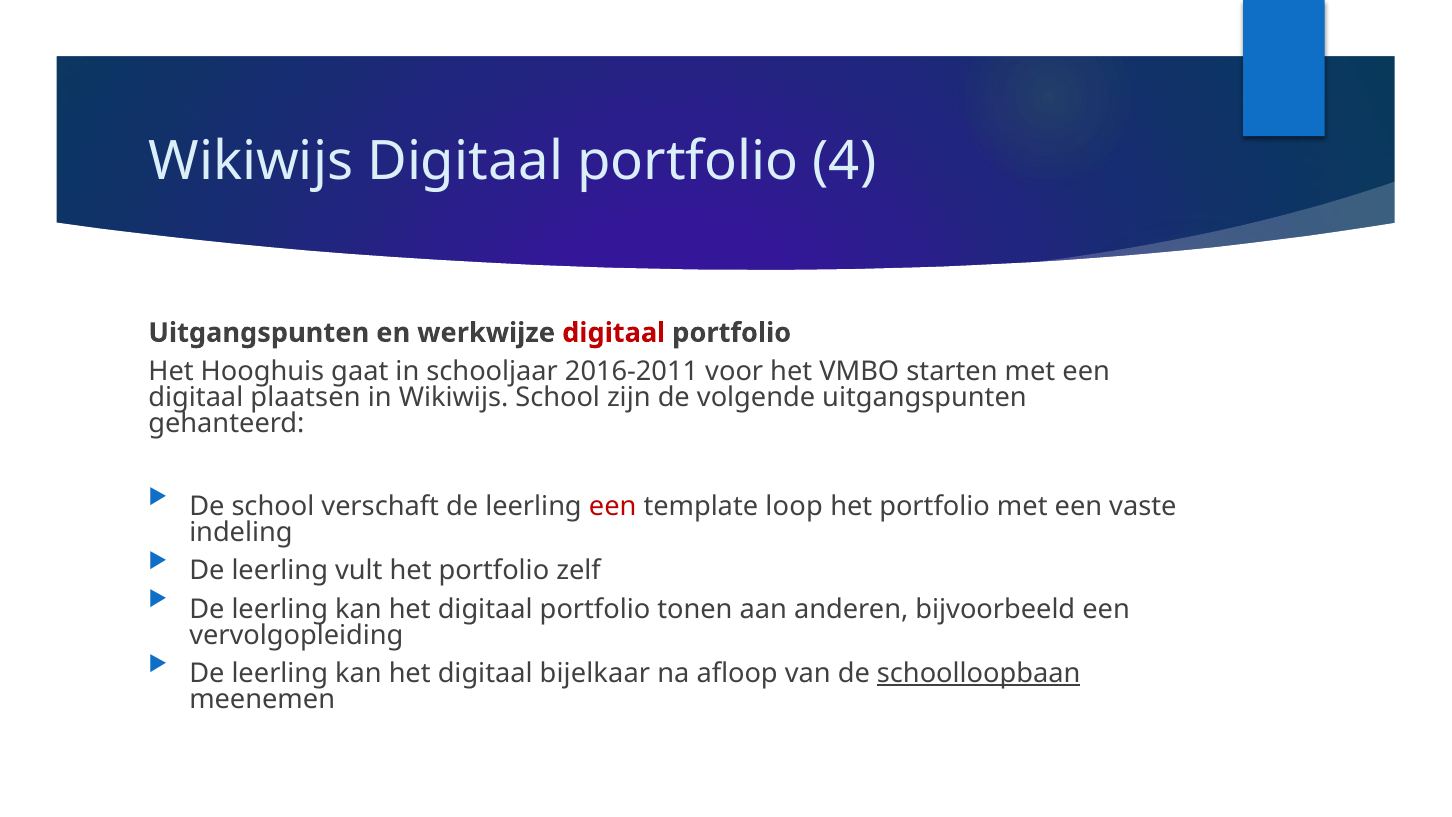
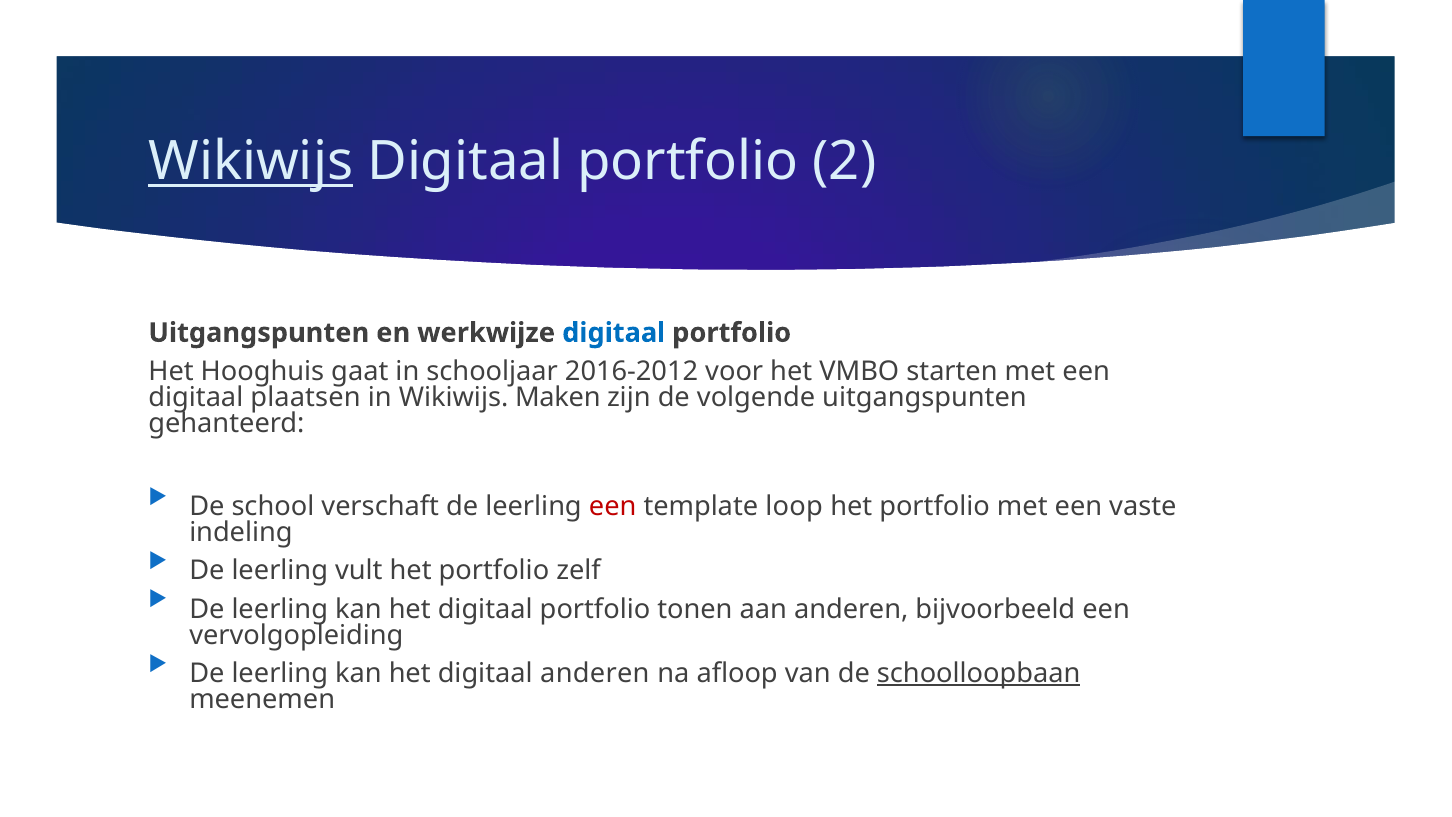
Wikiwijs underline: none -> present (251, 162)
4: 4 -> 2 (845, 162)
digitaal colour: red -> blue (614, 333)
2016-2011: 2016-2011 -> 2016-2012 (632, 371)
Wikiwijs School: School -> Maken (558, 397)
digitaal bijelkaar: bijelkaar -> anderen (595, 673)
